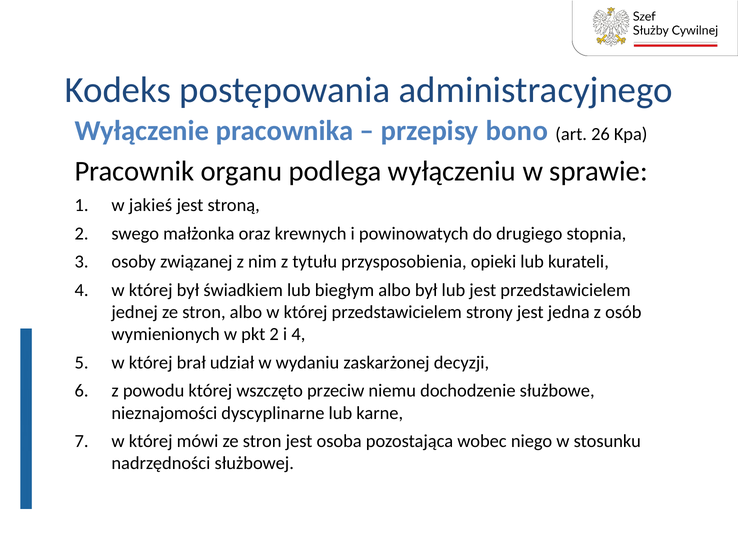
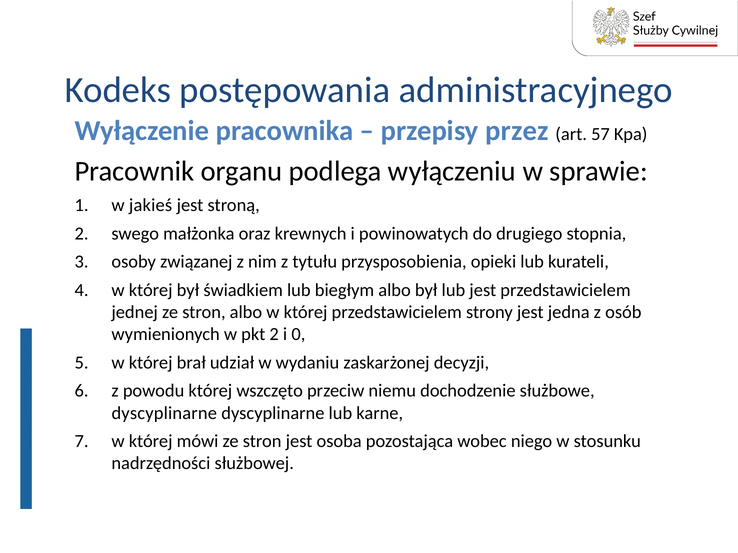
bono: bono -> przez (517, 131)
26: 26 -> 57 (600, 134)
i 4: 4 -> 0 (298, 335)
nieznajomości: nieznajomości -> dyscyplinarne (164, 413)
